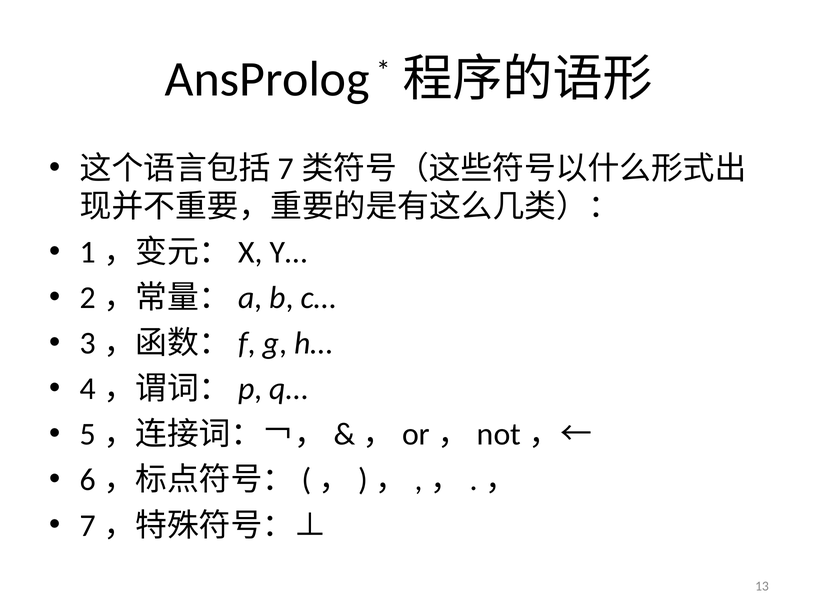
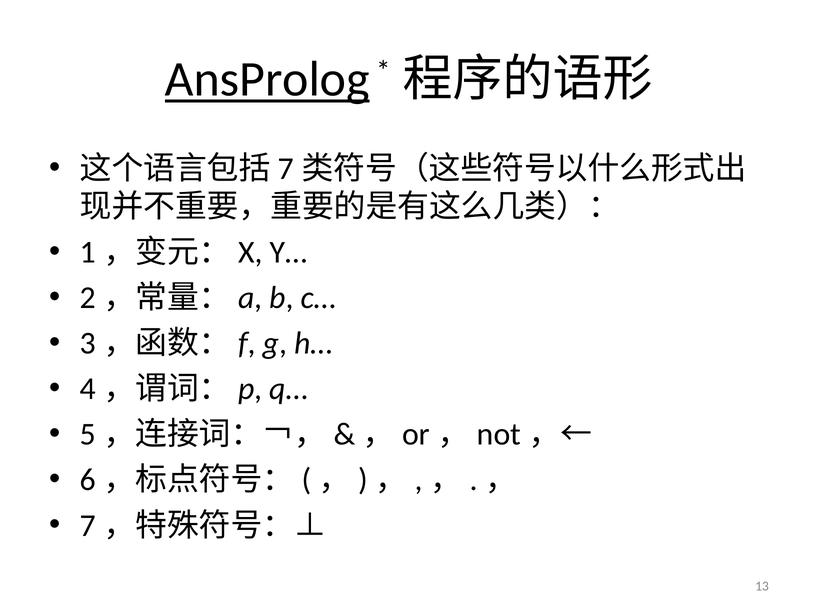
AnsProlog underline: none -> present (267, 79)
